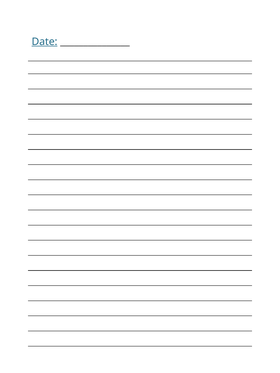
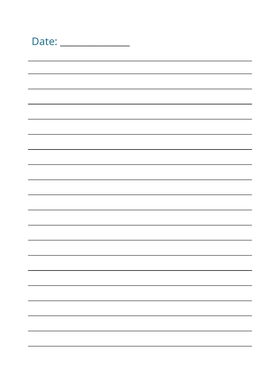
Date underline: present -> none (45, 42)
